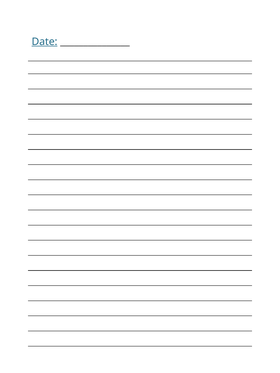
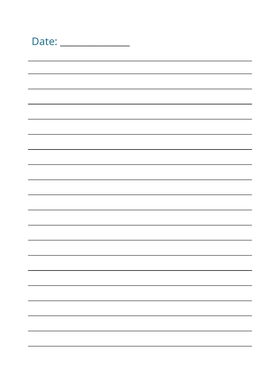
Date underline: present -> none (45, 42)
